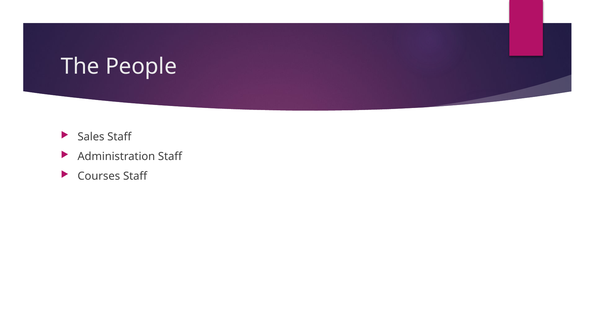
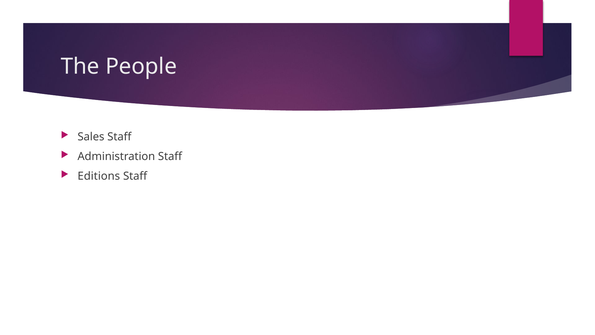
Courses: Courses -> Editions (99, 176)
